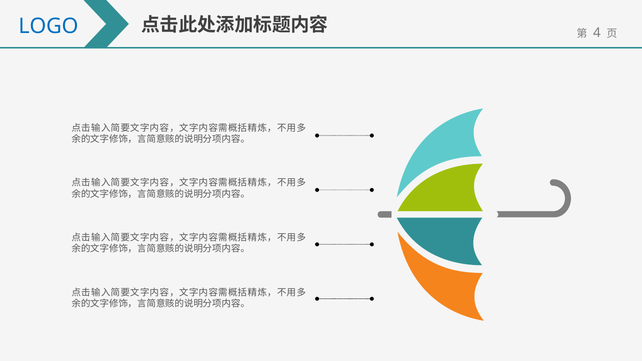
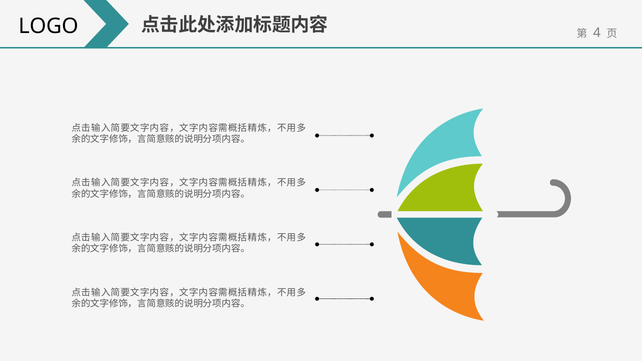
LOGO colour: blue -> black (48, 26)
